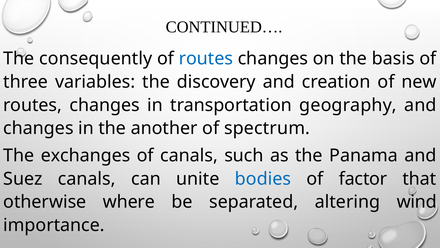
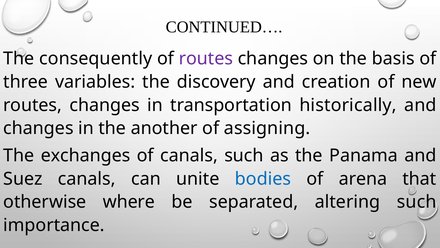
routes colour: blue -> purple (206, 59)
geography: geography -> historically (348, 105)
spectrum: spectrum -> assigning (267, 128)
factor: factor -> arena (363, 179)
altering wind: wind -> such (417, 202)
